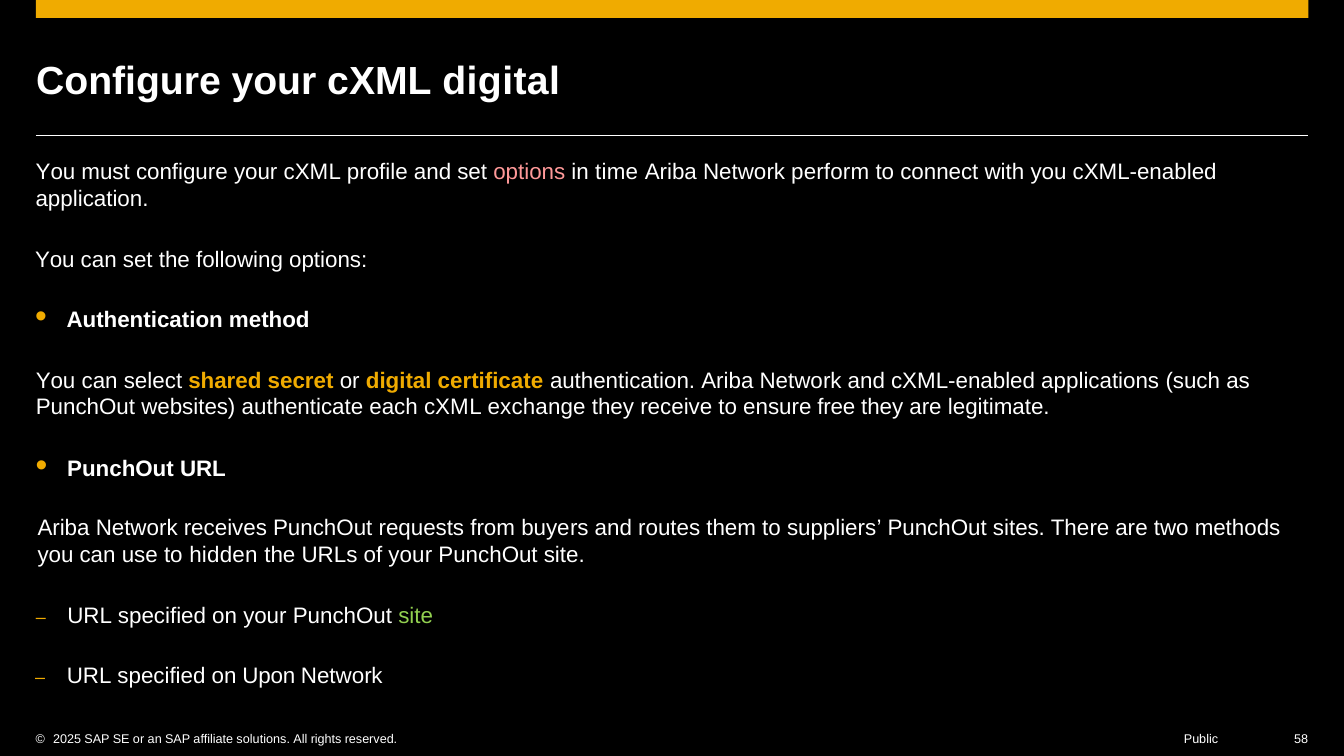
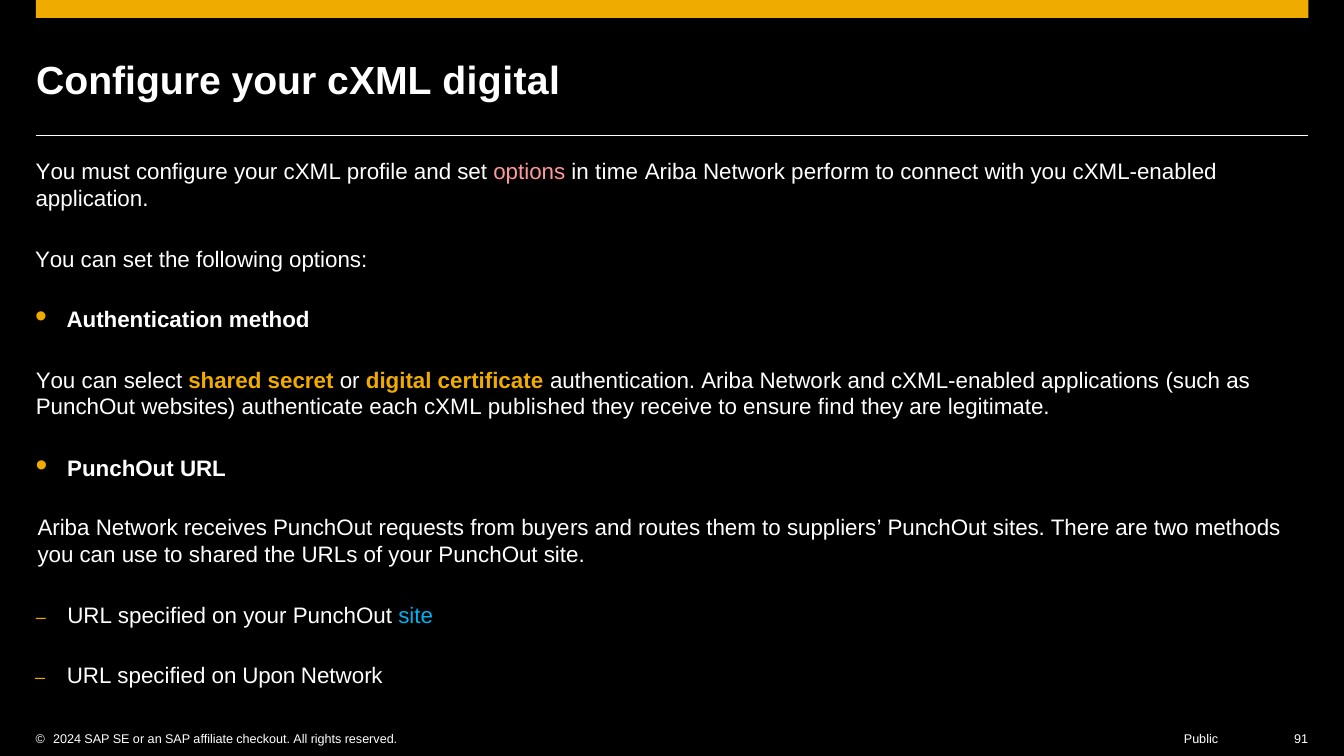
exchange: exchange -> published (537, 408)
free: free -> find (836, 408)
to hidden: hidden -> shared (223, 555)
site colour: light green -> light blue (416, 616)
2025: 2025 -> 2024 (67, 739)
solutions: solutions -> checkout (263, 739)
58: 58 -> 91 (1301, 739)
